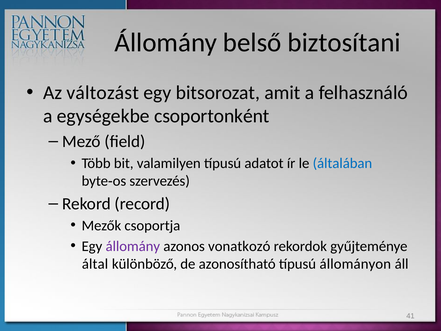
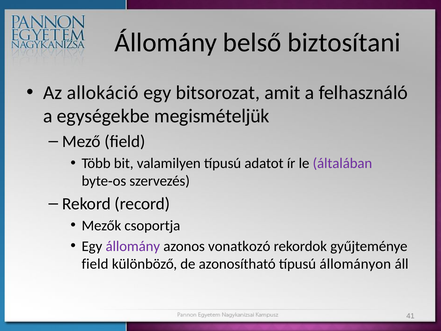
változást: változást -> allokáció (103, 93)
csoportonként: csoportonként -> megismételjük (212, 116)
általában colour: blue -> purple (342, 163)
által: által -> field (95, 264)
